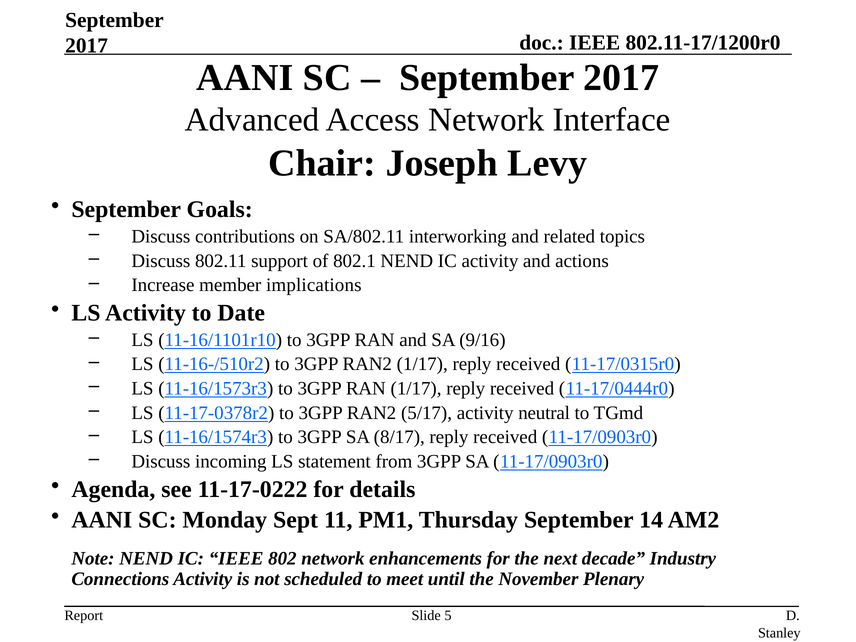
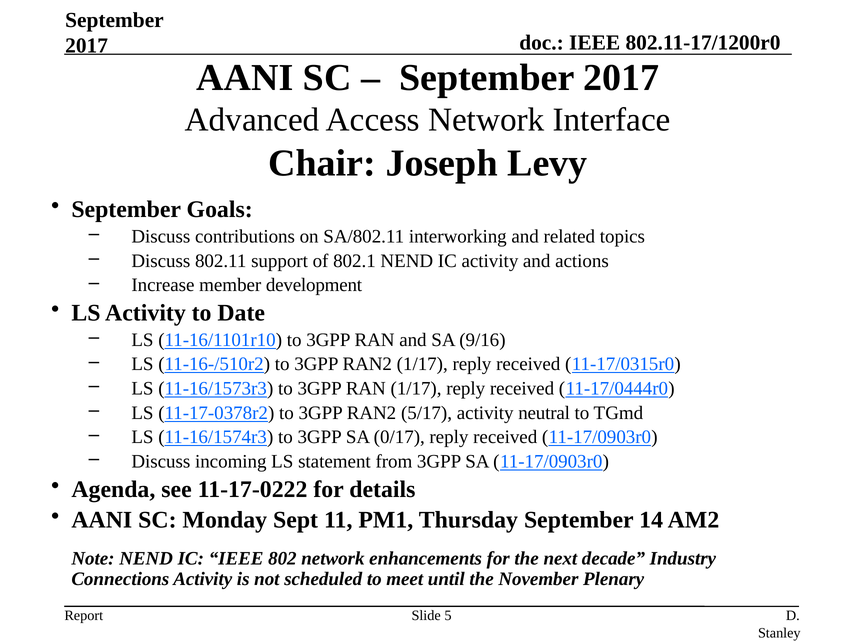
implications: implications -> development (314, 285)
8/17: 8/17 -> 0/17 (399, 437)
